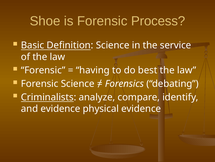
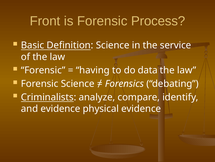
Shoe: Shoe -> Front (45, 21)
best: best -> data (148, 70)
